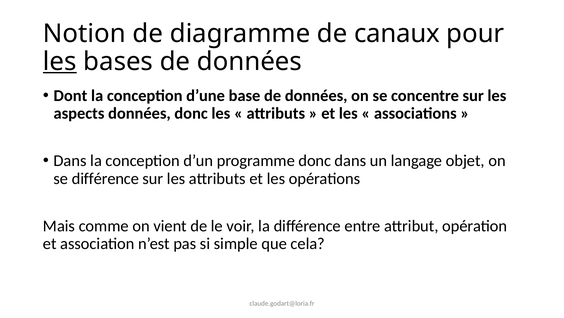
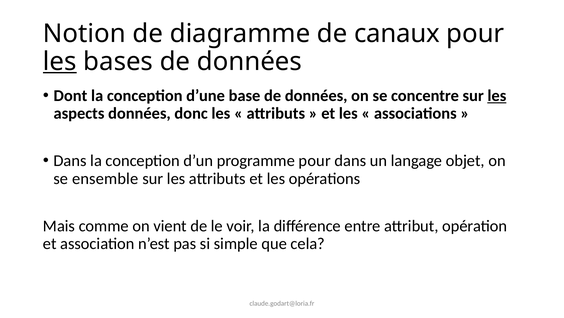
les underline: none -> present (497, 95)
programme donc: donc -> pour (315, 160)
se différence: différence -> ensemble (105, 178)
